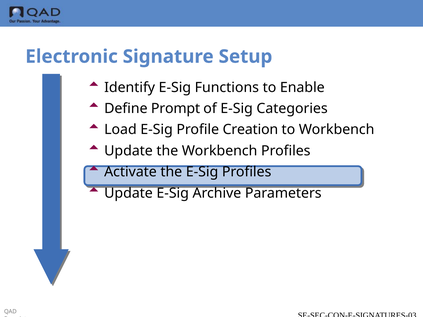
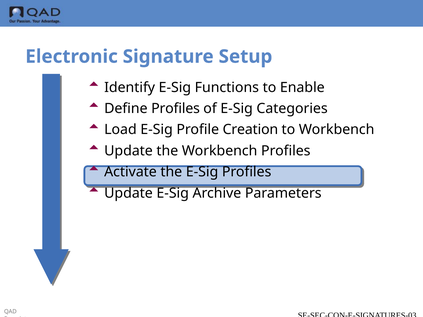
Define Prompt: Prompt -> Profiles (176, 109)
